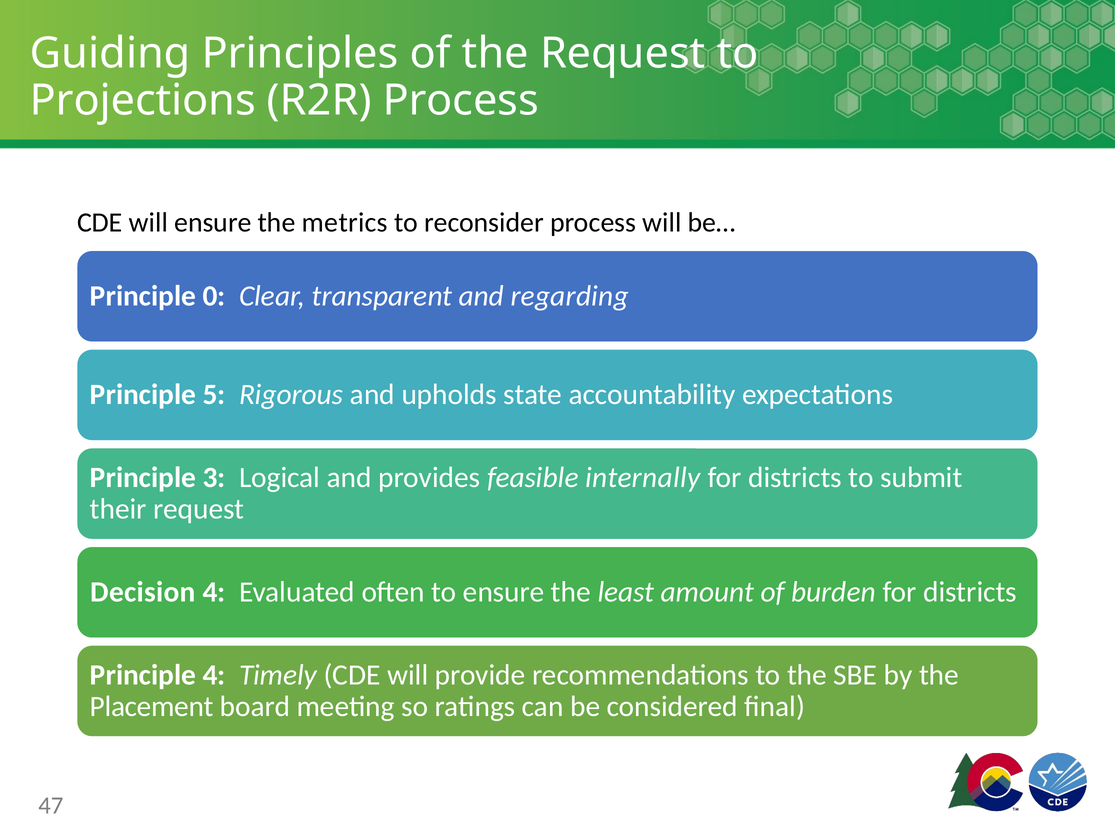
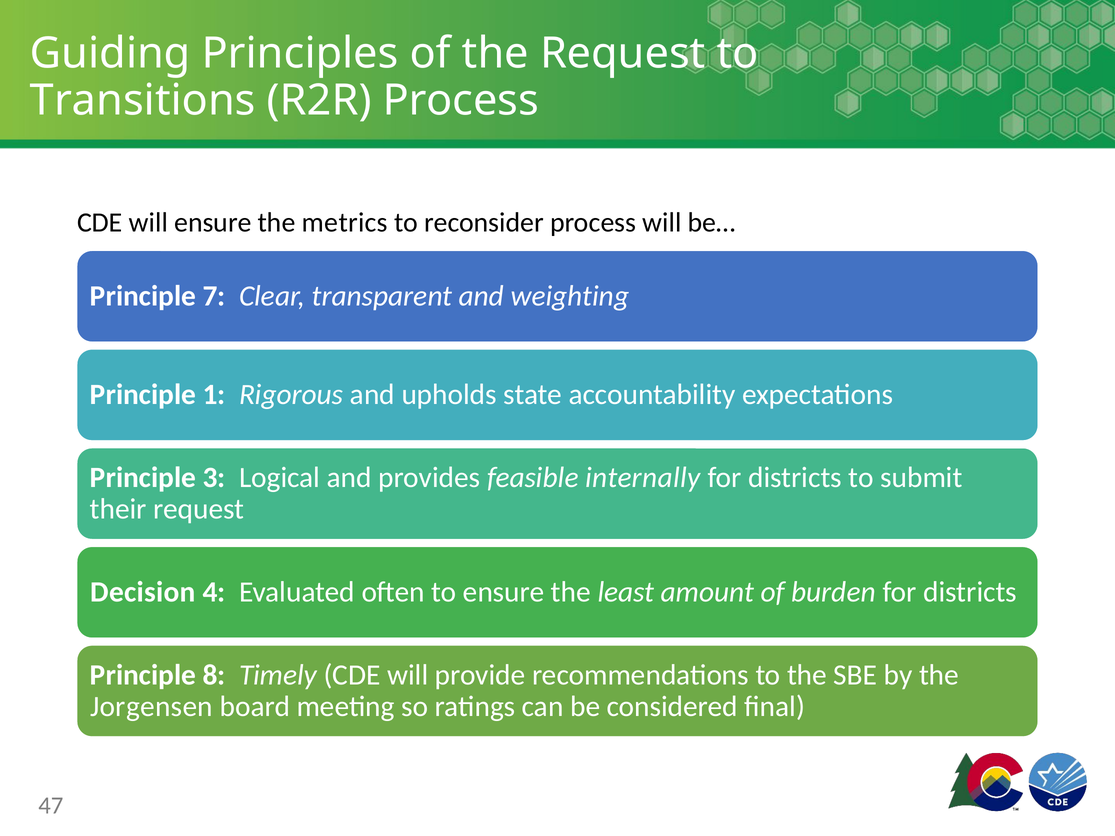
Projections: Projections -> Transitions (143, 100)
0: 0 -> 7 (214, 296)
regarding: regarding -> weighting (570, 296)
5: 5 -> 1 (214, 395)
Principle 4: 4 -> 8 (214, 675)
Placement: Placement -> Jorgensen (151, 707)
